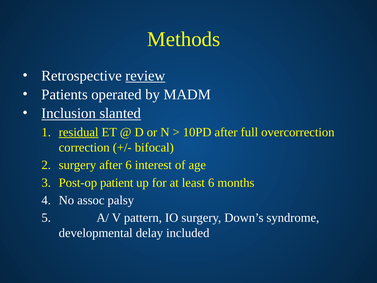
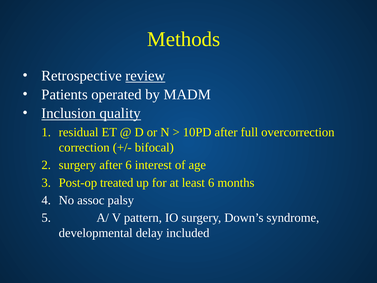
slanted: slanted -> quality (120, 113)
residual underline: present -> none (79, 132)
patient: patient -> treated (117, 182)
